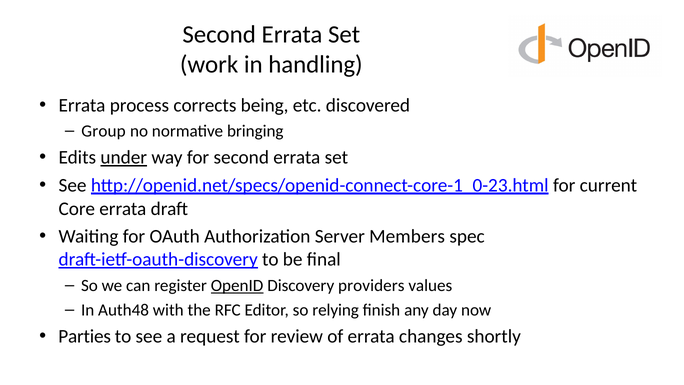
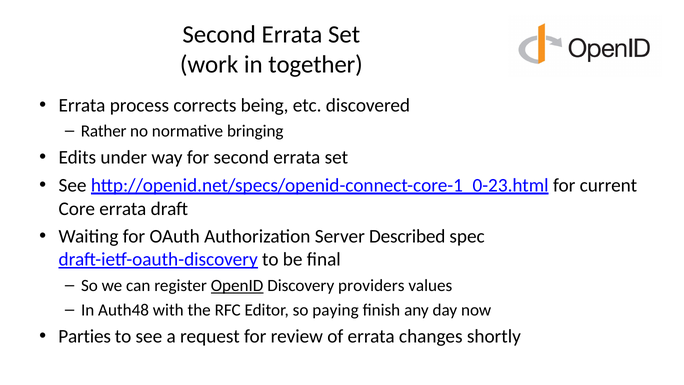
handling: handling -> together (316, 65)
Group: Group -> Rather (104, 131)
under underline: present -> none (124, 157)
Members: Members -> Described (407, 236)
relying: relying -> paying (335, 310)
